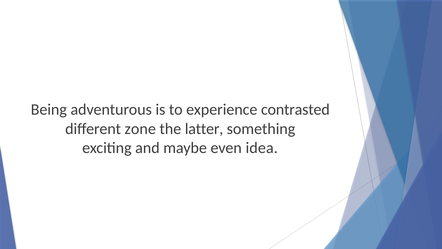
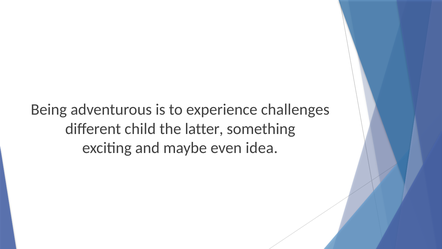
contrasted: contrasted -> challenges (295, 109)
zone: zone -> child (140, 129)
